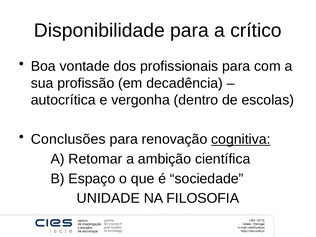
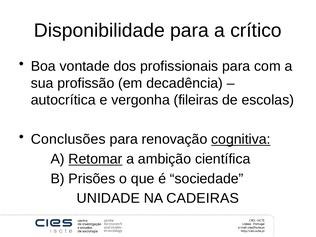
dentro: dentro -> fileiras (196, 100)
Retomar underline: none -> present (95, 159)
Espaço: Espaço -> Prisões (92, 179)
FILOSOFIA: FILOSOFIA -> CADEIRAS (203, 198)
